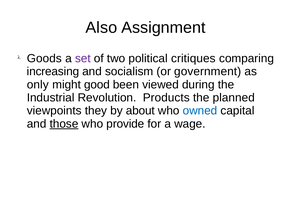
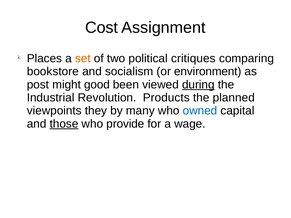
Also: Also -> Cost (102, 28)
Goods: Goods -> Places (44, 58)
set colour: purple -> orange (83, 58)
increasing: increasing -> bookstore (53, 72)
government: government -> environment (208, 72)
only: only -> post (38, 85)
during underline: none -> present (198, 85)
about: about -> many (140, 111)
